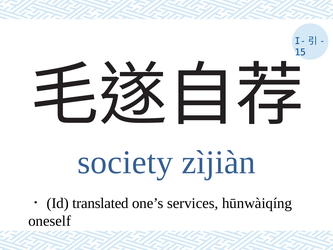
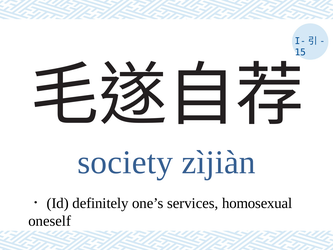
translated: translated -> definitely (100, 203)
hūnwàiqíng: hūnwàiqíng -> homosexual (257, 203)
